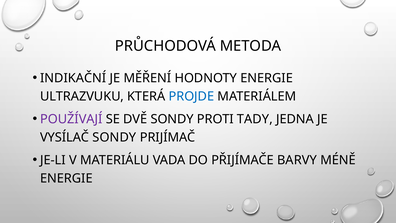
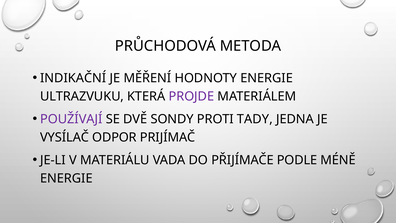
PROJDE colour: blue -> purple (191, 96)
VYSÍLAČ SONDY: SONDY -> ODPOR (114, 137)
BARVY: BARVY -> PODLE (297, 160)
